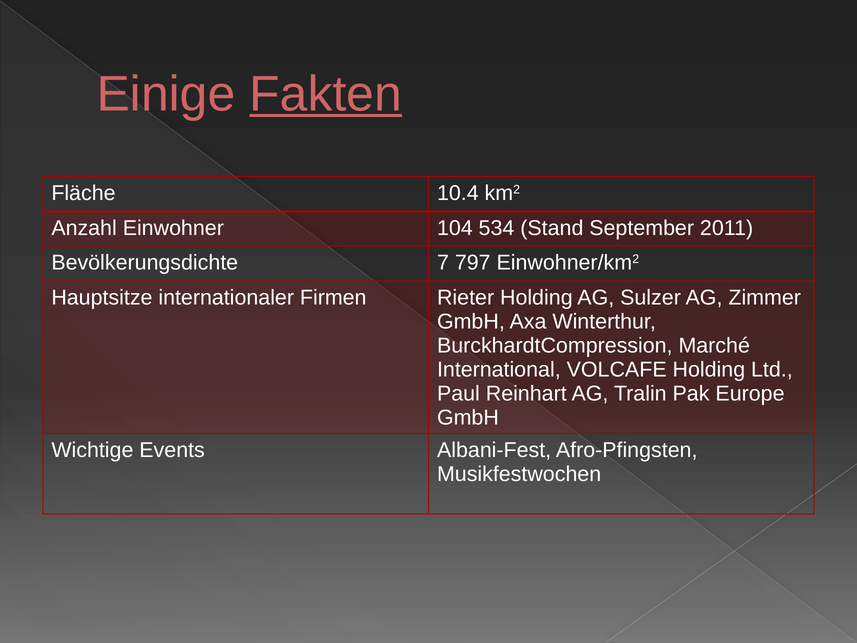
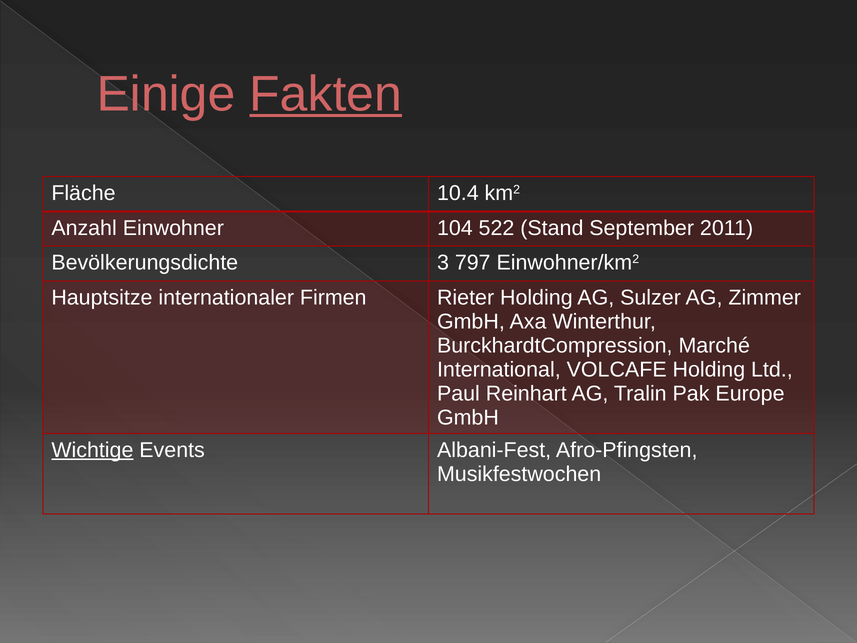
534: 534 -> 522 (496, 228)
7: 7 -> 3 (443, 263)
Wichtige underline: none -> present (92, 450)
